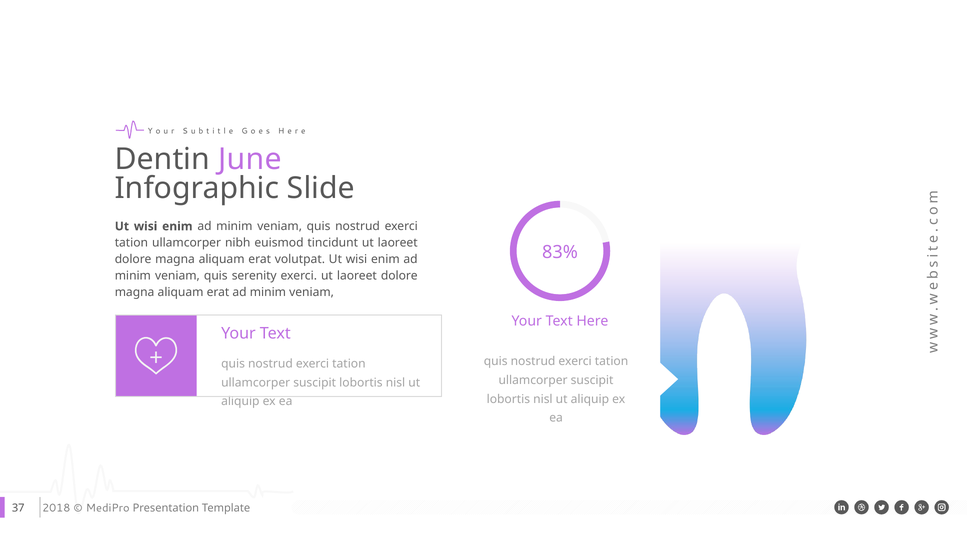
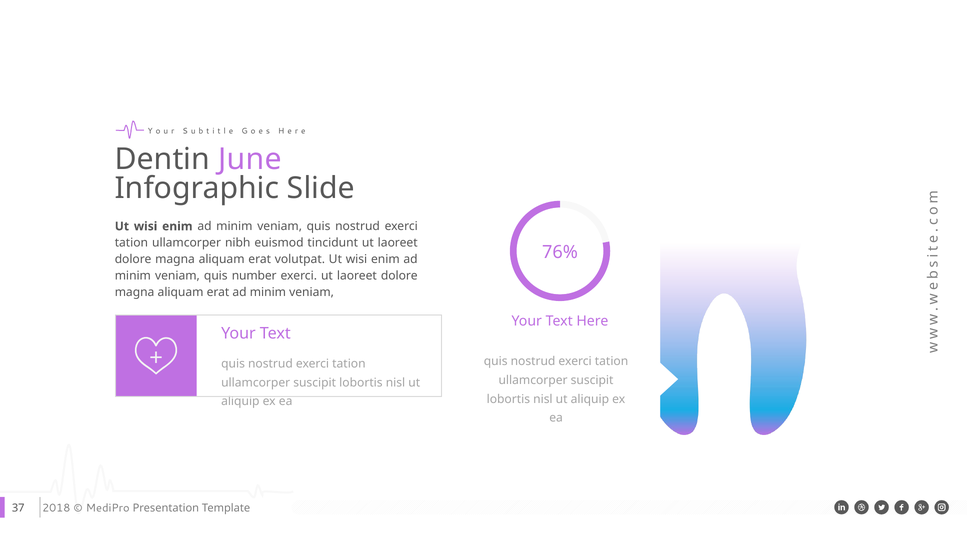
83%: 83% -> 76% (560, 252)
serenity: serenity -> number (254, 276)
